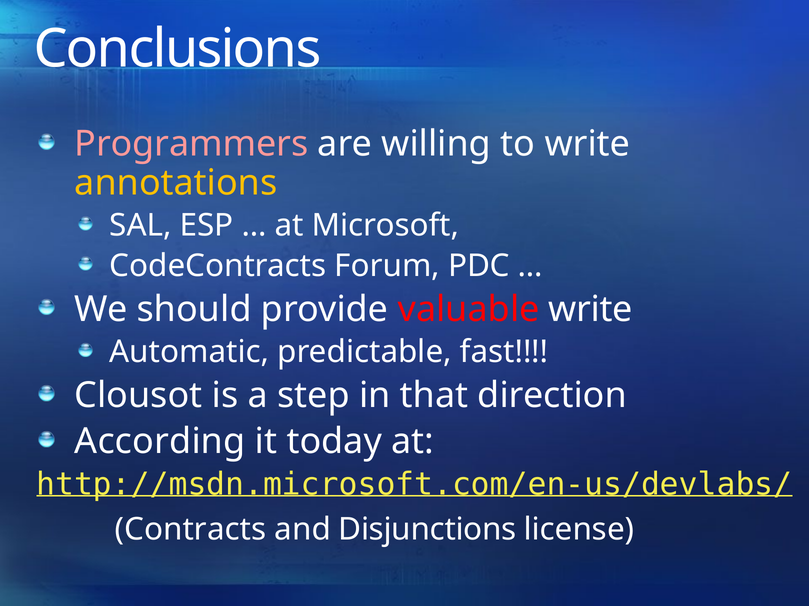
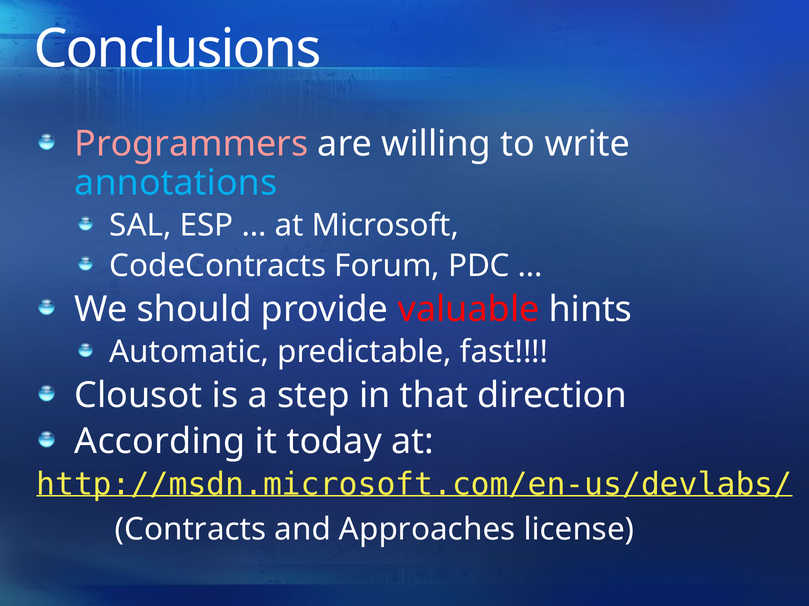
annotations colour: yellow -> light blue (176, 183)
valuable write: write -> hints (591, 310)
Disjunctions: Disjunctions -> Approaches (427, 530)
